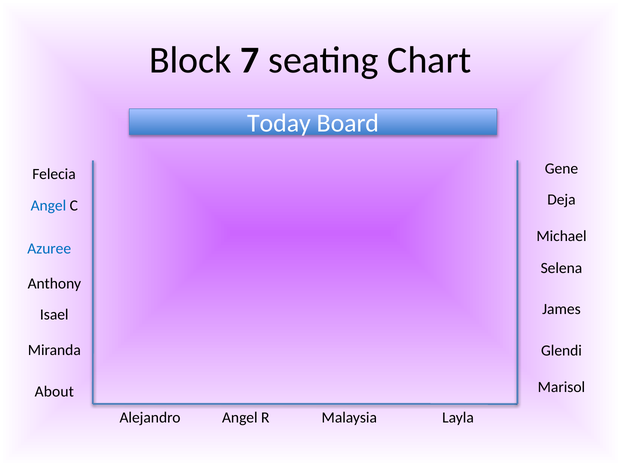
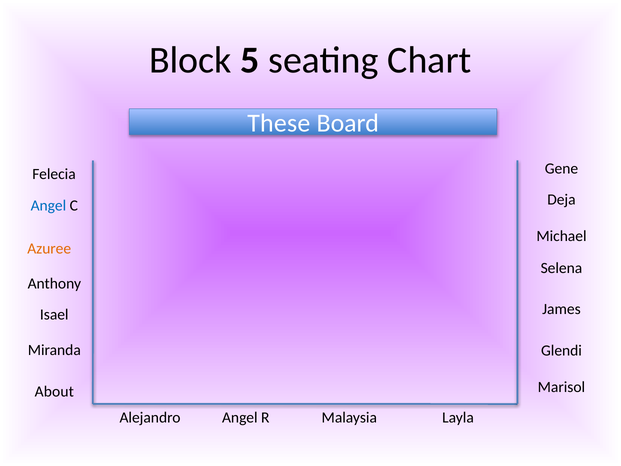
7: 7 -> 5 (250, 60)
Today: Today -> These (279, 123)
Azuree colour: blue -> orange (49, 249)
